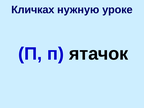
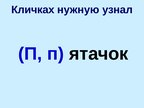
уроке: уроке -> узнал (117, 10)
